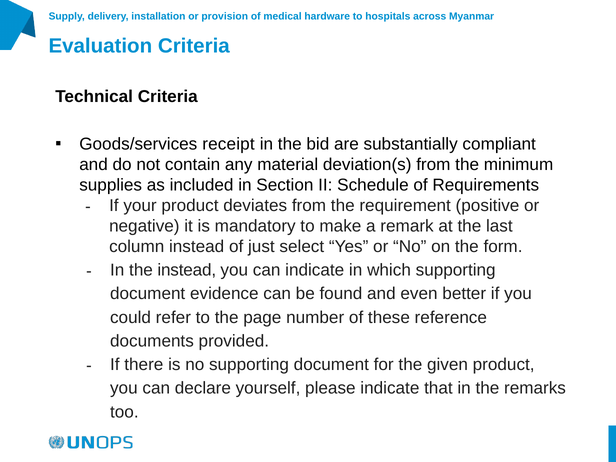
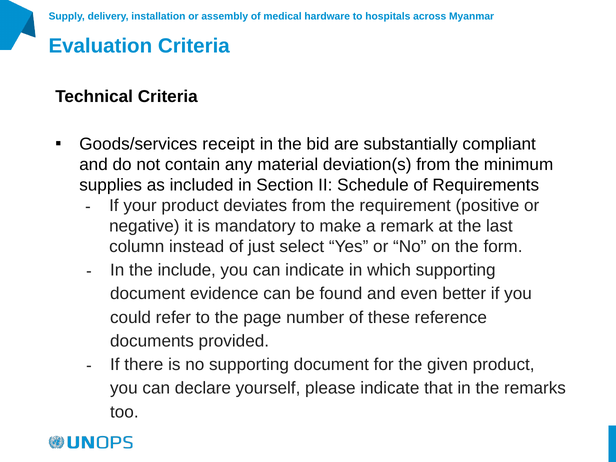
provision: provision -> assembly (225, 16)
the instead: instead -> include (187, 270)
